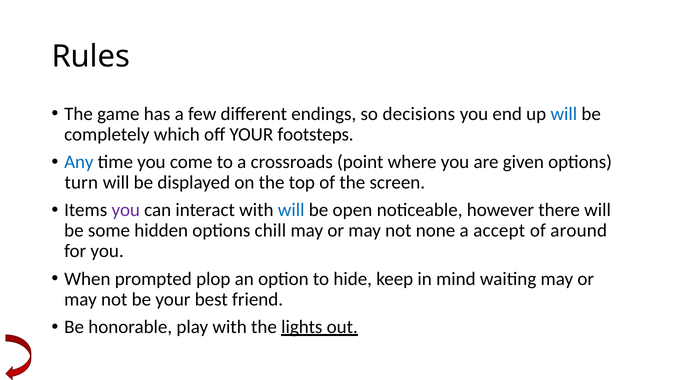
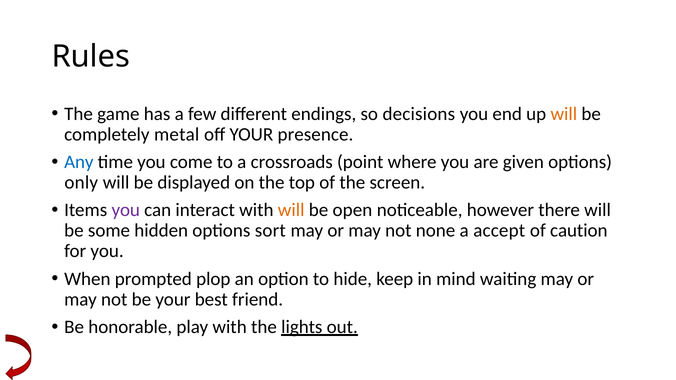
will colour: blue -> orange (564, 114)
which: which -> metal (177, 134)
footsteps: footsteps -> presence (315, 134)
turn: turn -> only (81, 183)
will colour: blue -> orange (291, 210)
chill: chill -> sort (270, 231)
around: around -> caution (579, 231)
